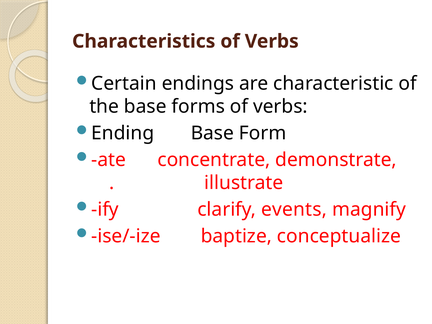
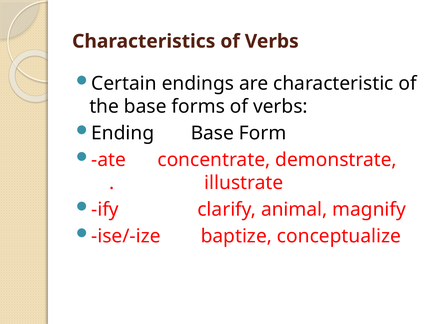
events: events -> animal (294, 209)
